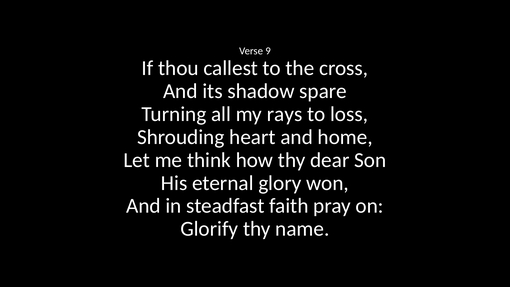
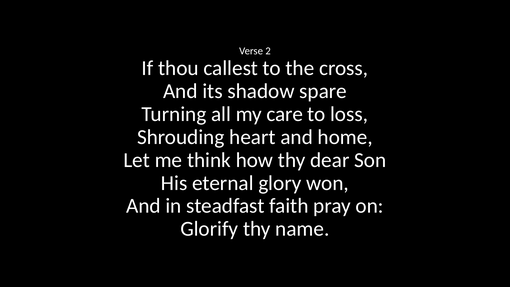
9: 9 -> 2 (268, 51)
rays: rays -> care (285, 114)
